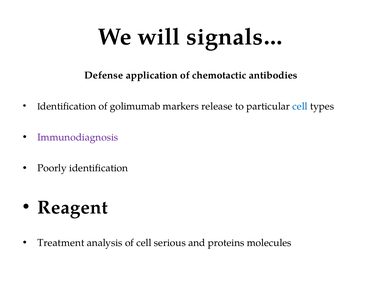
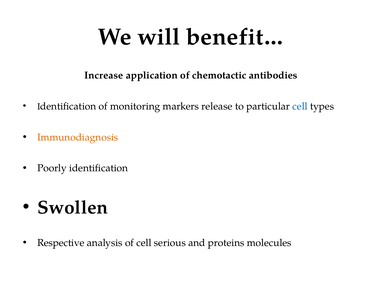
signals…: signals… -> benefit… (235, 37)
Defense: Defense -> Increase (104, 76)
golimumab: golimumab -> monitoring (135, 106)
Immunodiagnosis colour: purple -> orange (78, 137)
Reagent: Reagent -> Swollen (73, 208)
Treatment: Treatment -> Respective (61, 243)
